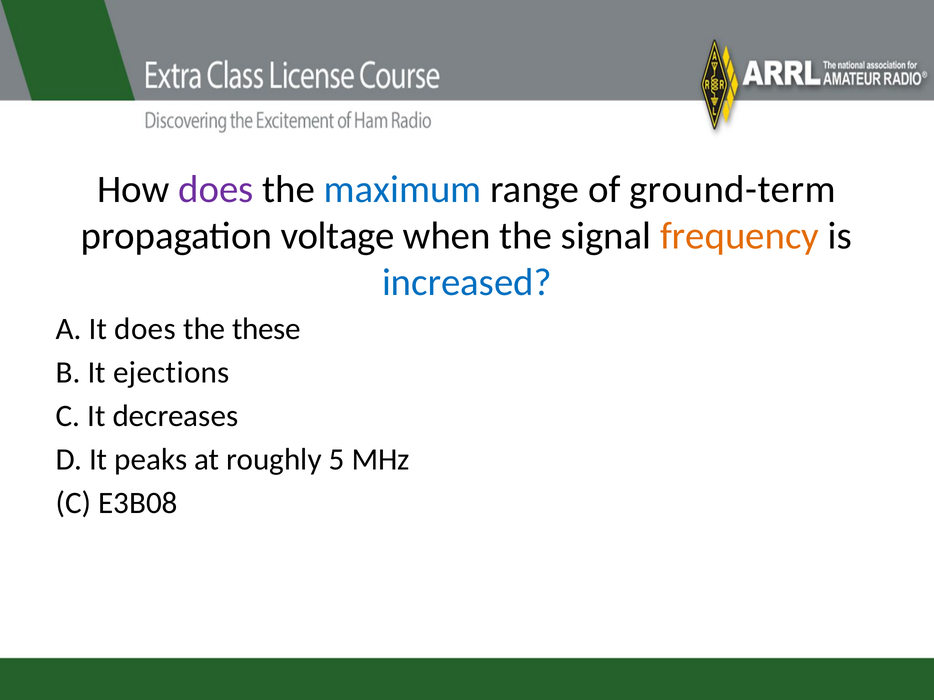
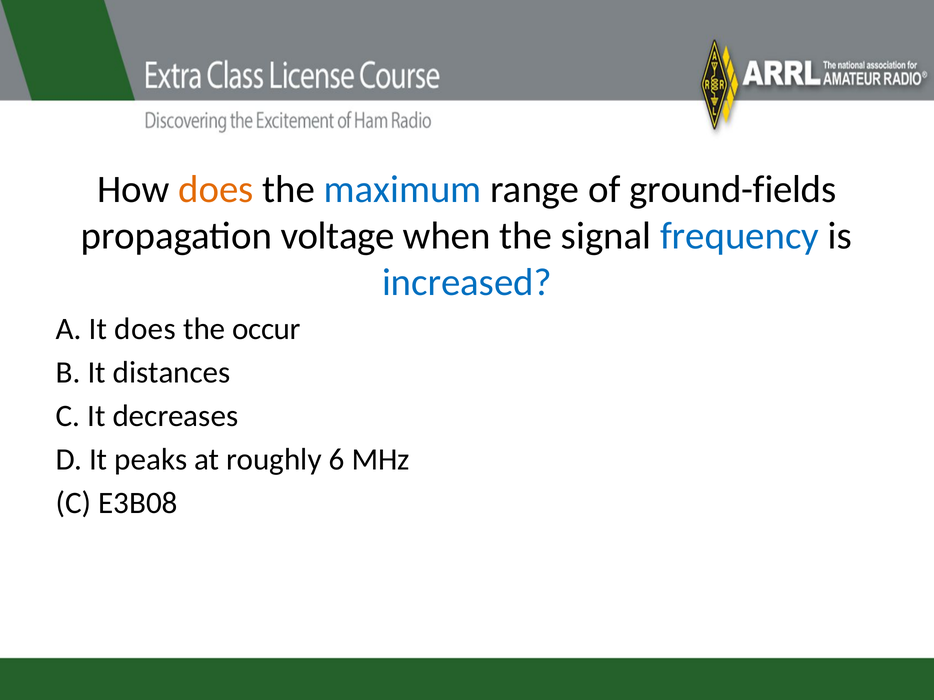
does colour: purple -> orange (216, 189)
ground-term: ground-term -> ground-fields (733, 189)
frequency colour: orange -> blue (740, 236)
these: these -> occur (266, 329)
ejections: ejections -> distances (172, 373)
5: 5 -> 6 (337, 460)
